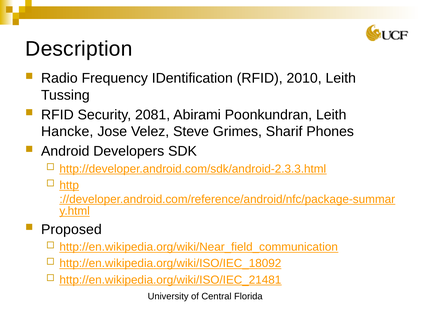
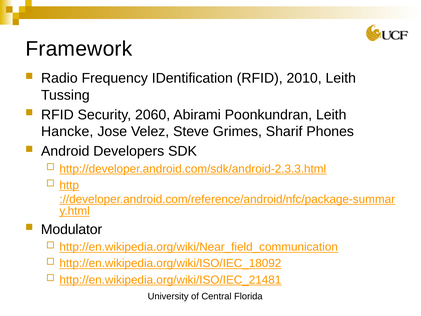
Description: Description -> Framework (79, 49)
2081: 2081 -> 2060 (153, 115)
Proposed: Proposed -> Modulator (72, 229)
